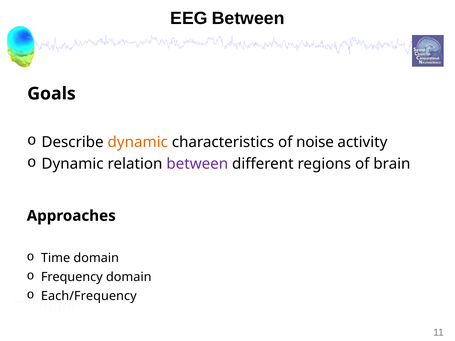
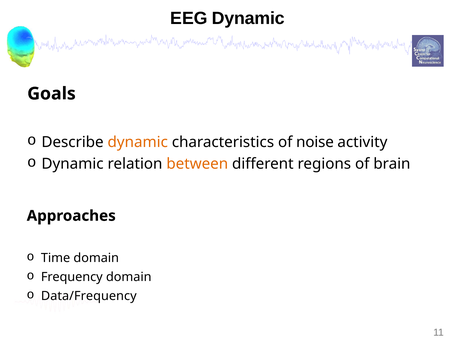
EEG Between: Between -> Dynamic (248, 18)
between colour: purple -> orange (197, 164)
Each/Frequency: Each/Frequency -> Data/Frequency (89, 296)
